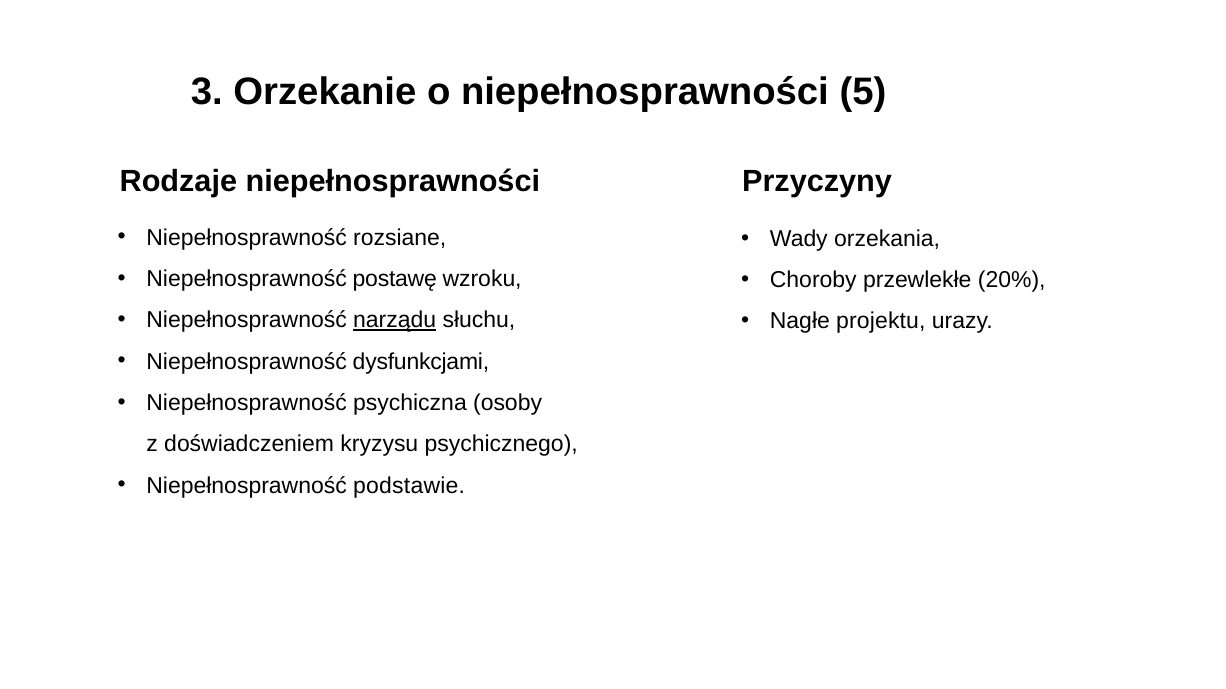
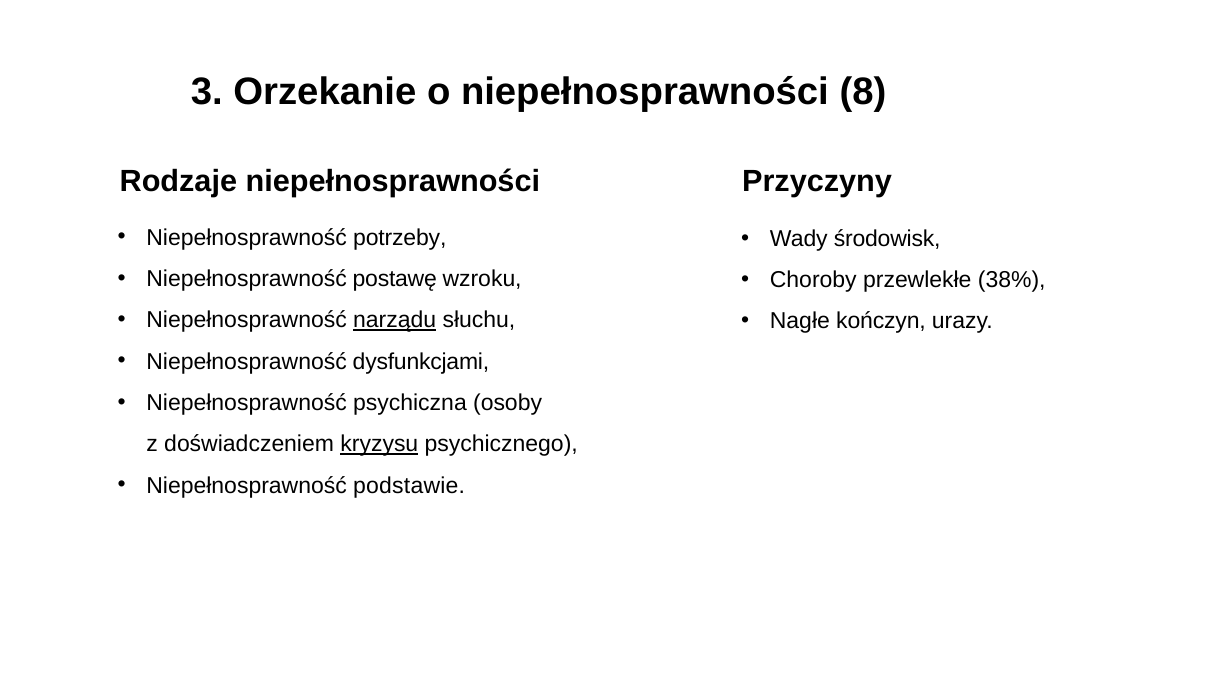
5: 5 -> 8 (863, 92)
rozsiane: rozsiane -> potrzeby (400, 238)
orzekania: orzekania -> środowisk (887, 239)
20%: 20% -> 38% (1012, 280)
projektu: projektu -> kończyn (881, 322)
kryzysu underline: none -> present (379, 445)
